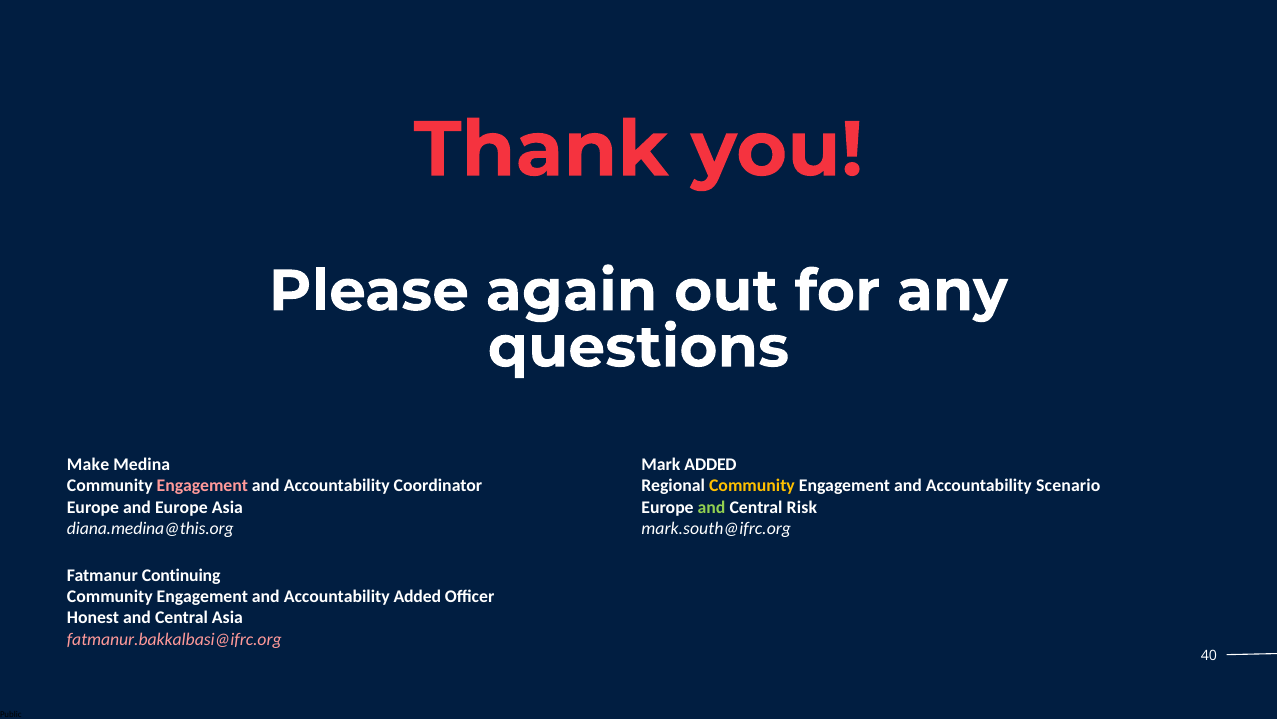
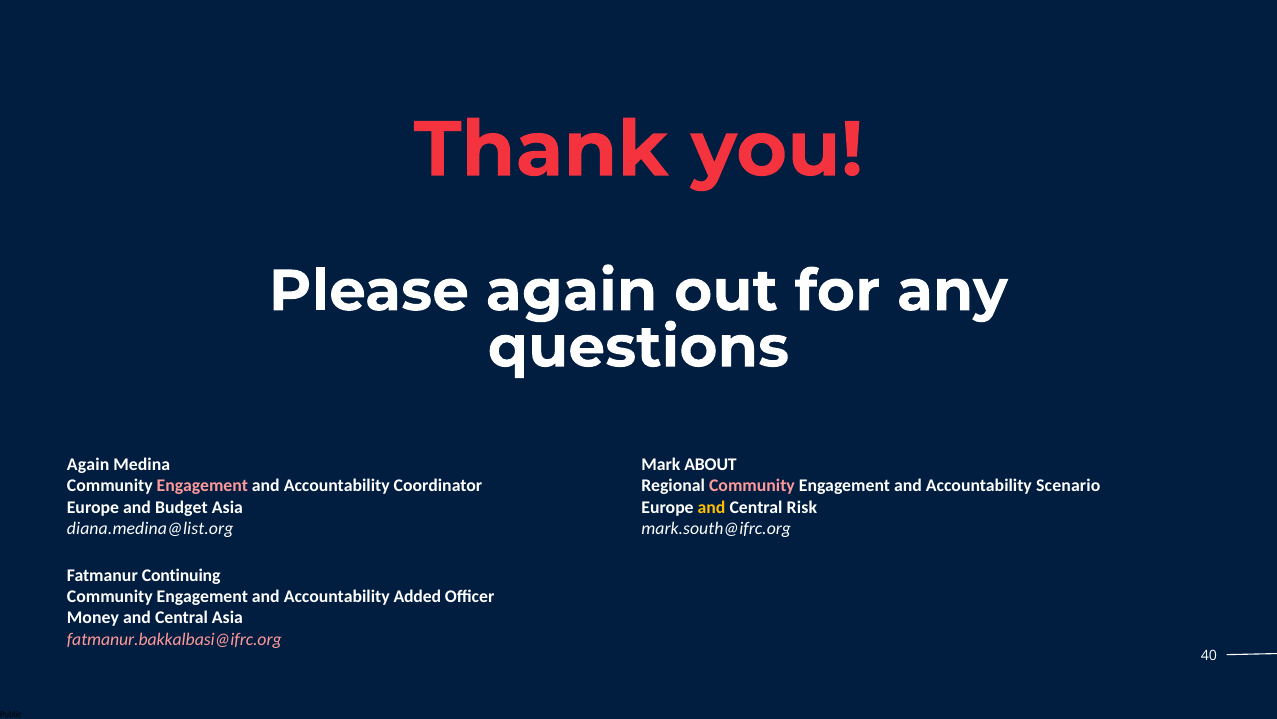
Make: Make -> Again (88, 464)
Mark ADDED: ADDED -> ABOUT (711, 464)
Community colour: yellow -> pink (752, 486)
and Europe: Europe -> Budget (181, 507)
and colour: light green -> yellow (712, 507)
diana.medina@this.org: diana.medina@this.org -> diana.medina@list.org (150, 528)
Honest: Honest -> Money (93, 618)
